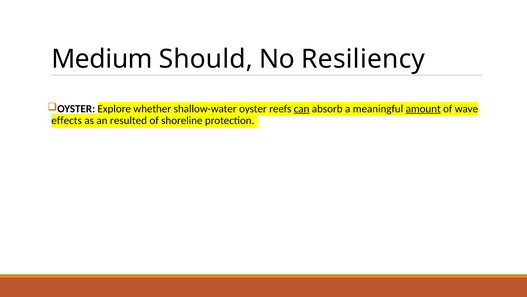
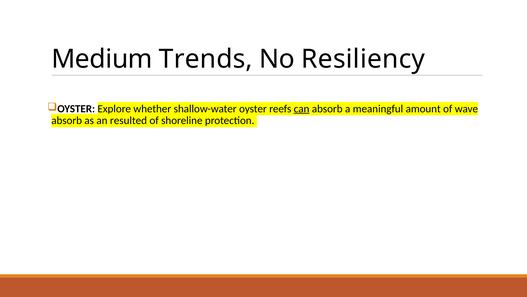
Should: Should -> Trends (206, 59)
amount underline: present -> none (423, 109)
effects: effects -> absorb (67, 120)
